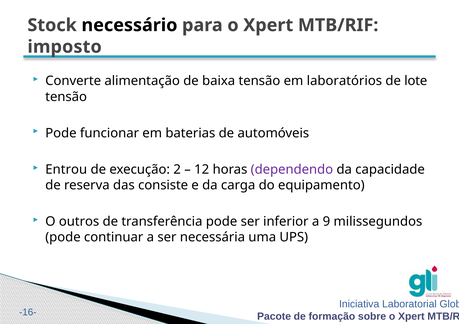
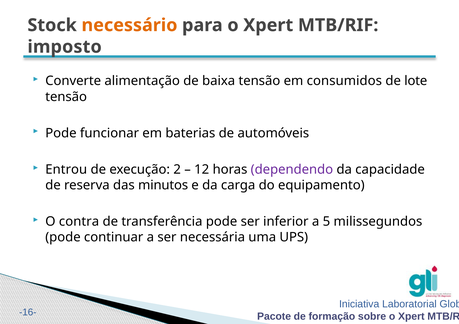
necessário colour: black -> orange (129, 25)
laboratórios: laboratórios -> consumidos (344, 81)
consiste: consiste -> minutos (163, 185)
outros: outros -> contra (79, 222)
9: 9 -> 5 (326, 222)
